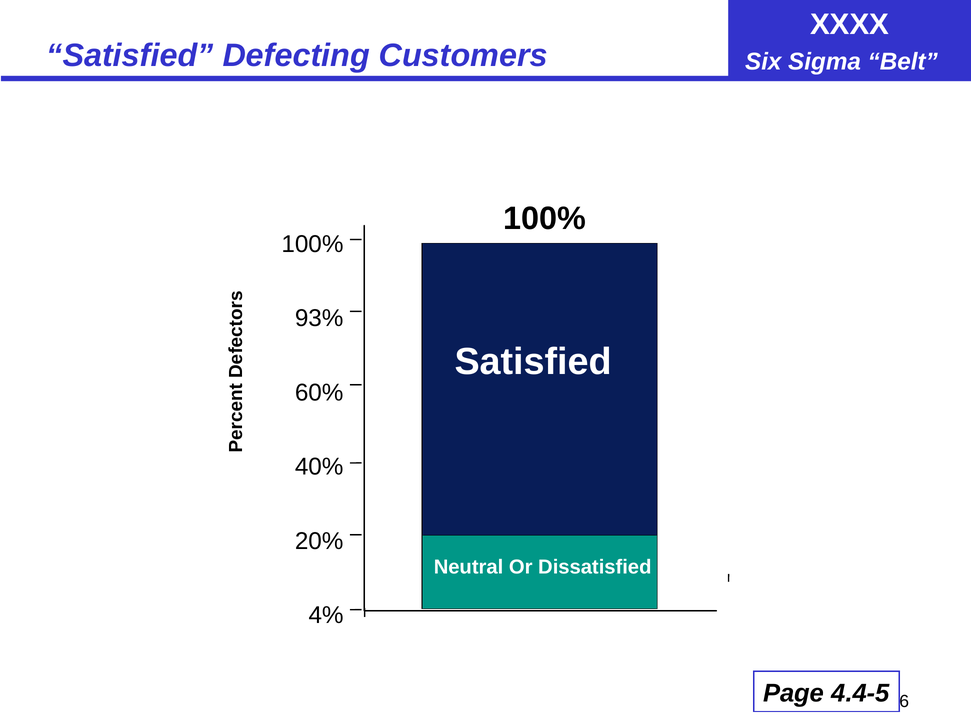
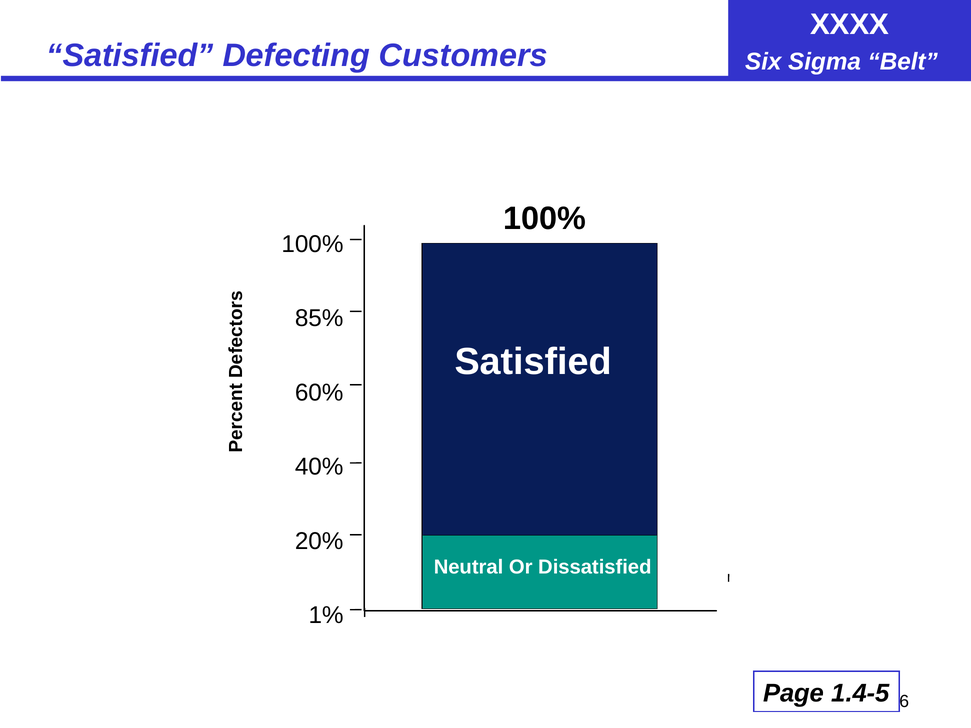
93%: 93% -> 85% (319, 318)
4%: 4% -> 1% (326, 615)
4.4-5: 4.4-5 -> 1.4-5 (860, 693)
